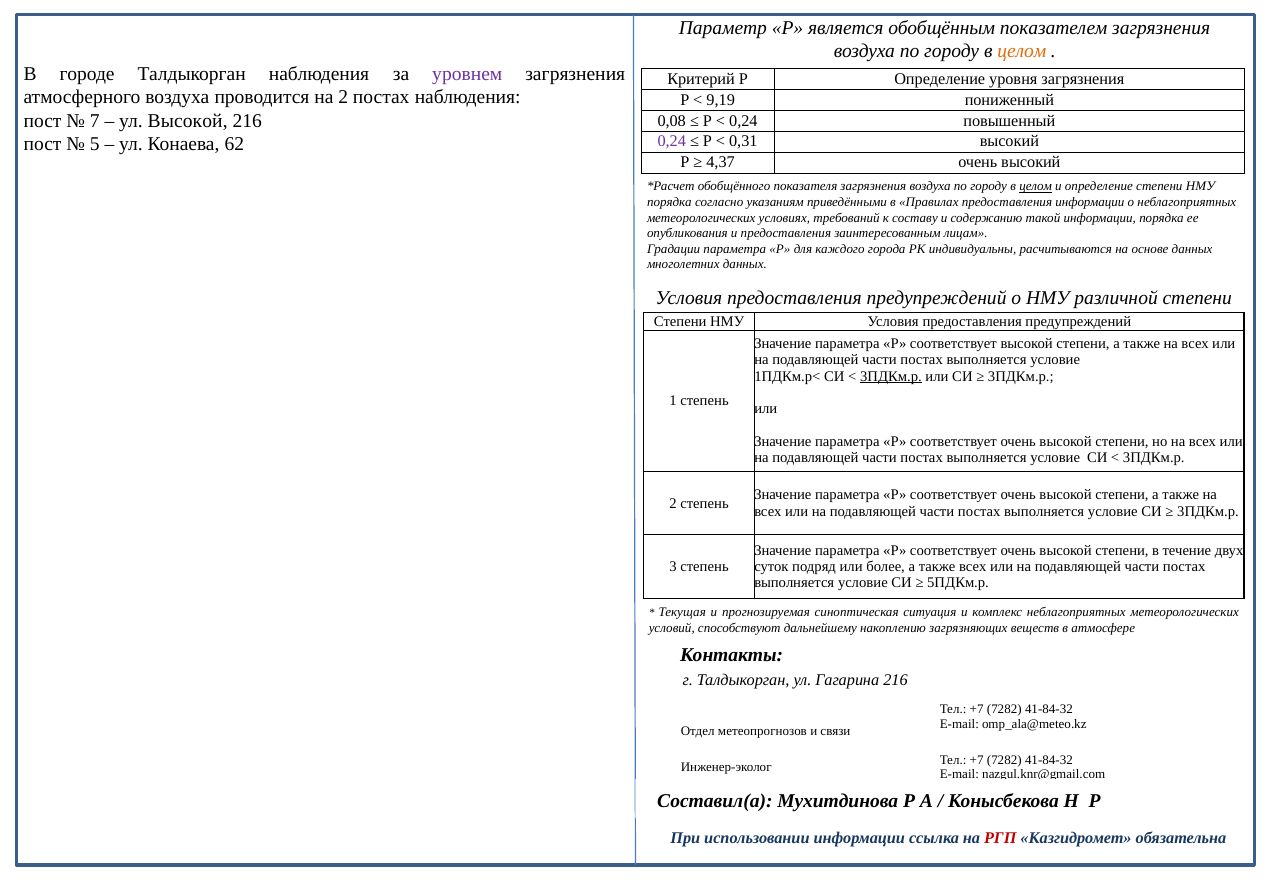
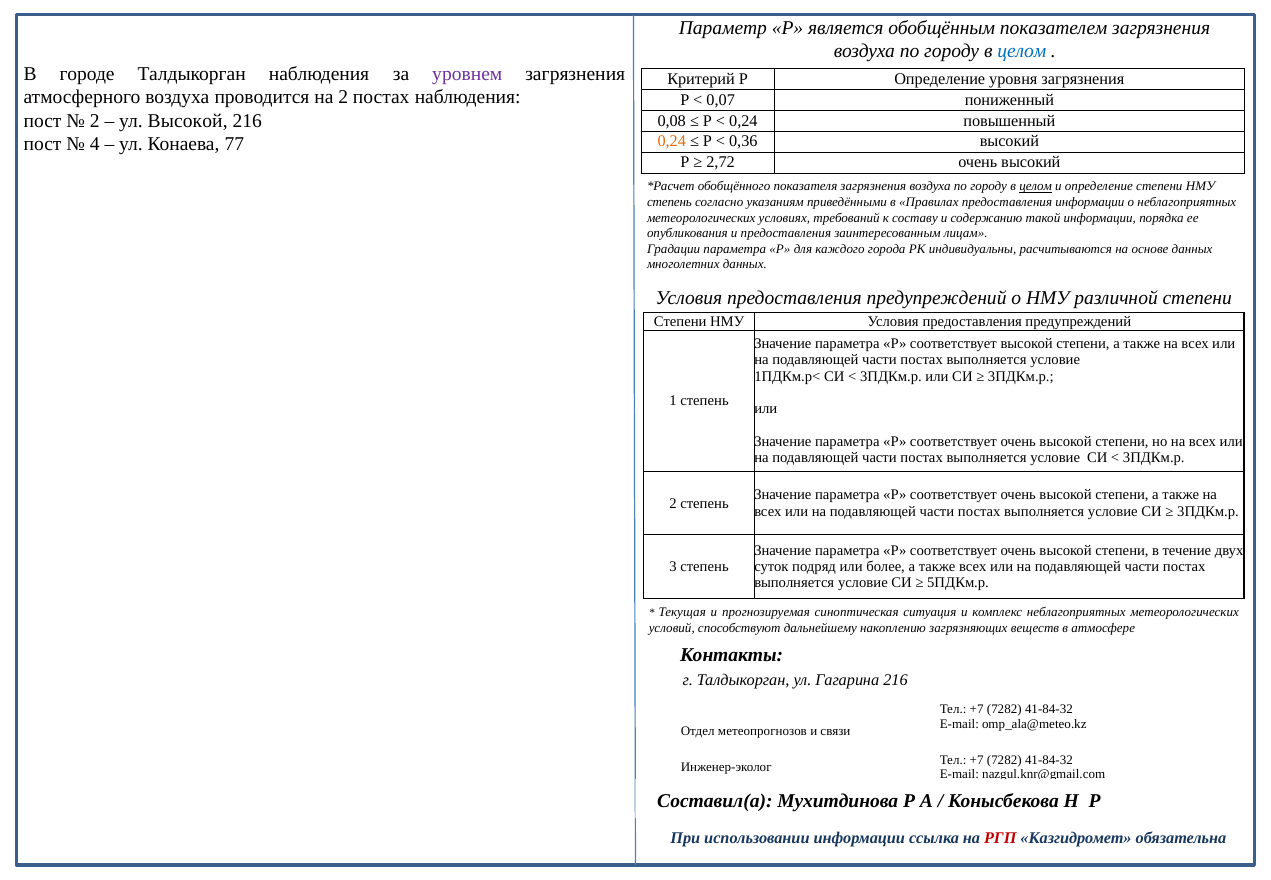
целом colour: orange -> blue (1022, 51)
9,19: 9,19 -> 0,07 (721, 100)
7: 7 -> 2 (95, 121)
0,24 colour: purple -> orange (672, 142)
0,31: 0,31 -> 0,36 (743, 142)
5: 5 -> 4 (95, 144)
62: 62 -> 77 (234, 144)
4,37: 4,37 -> 2,72 (721, 163)
порядка: порядка -> степень (669, 202)
3ПДКм.р underline: present -> none (891, 376)
